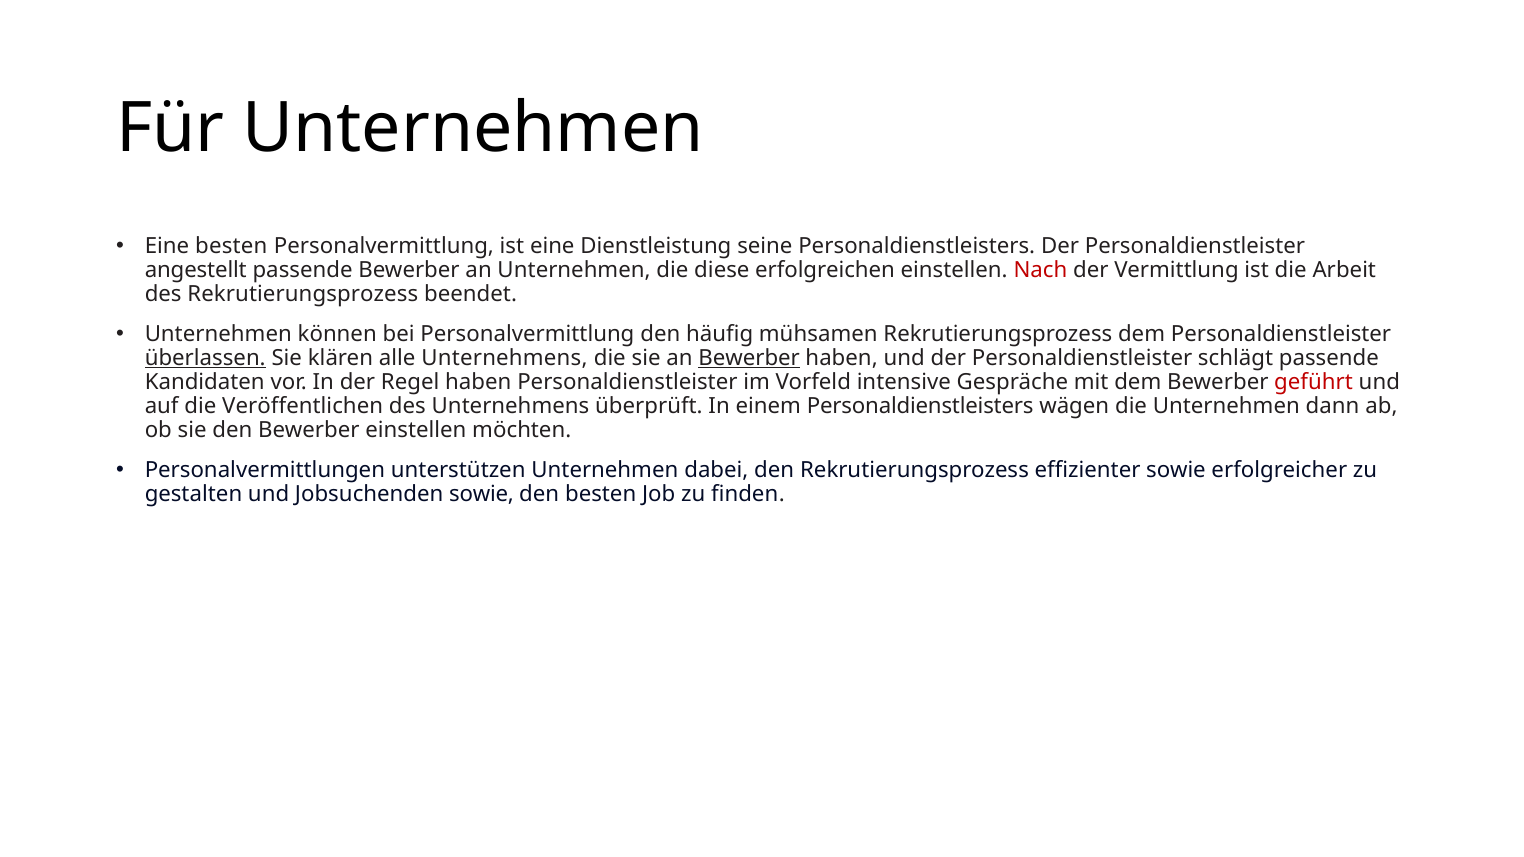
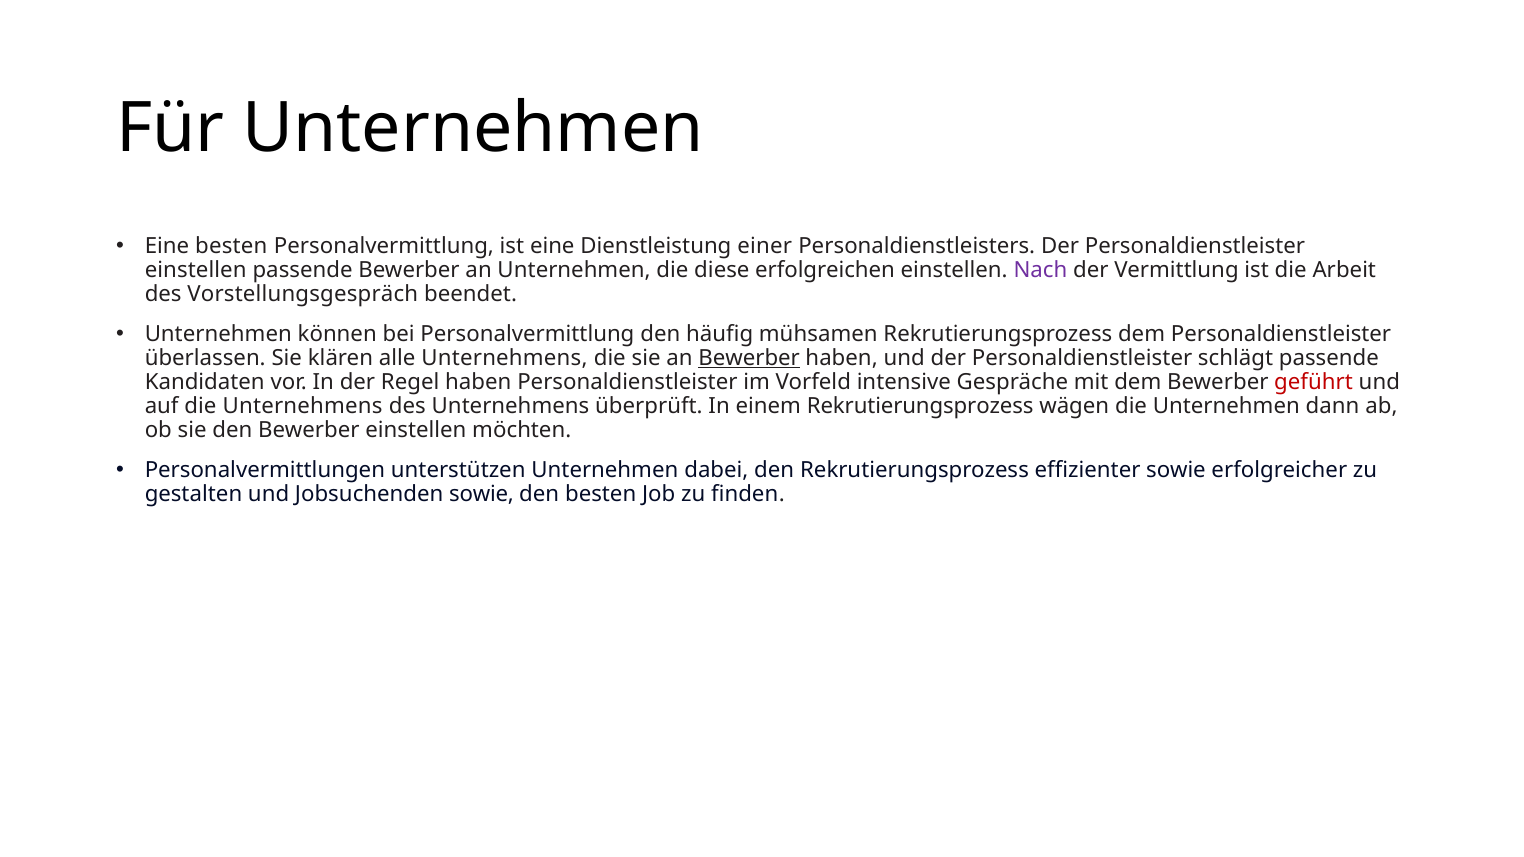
seine: seine -> einer (765, 246)
angestellt: angestellt -> einstellen (196, 270)
Nach colour: red -> purple (1040, 270)
des Rekrutierungsprozess: Rekrutierungsprozess -> Vorstellungsgespräch (303, 294)
überlassen underline: present -> none (205, 358)
die Veröffentlichen: Veröffentlichen -> Unternehmens (303, 406)
einem Personaldienstleisters: Personaldienstleisters -> Rekrutierungsprozess (920, 406)
